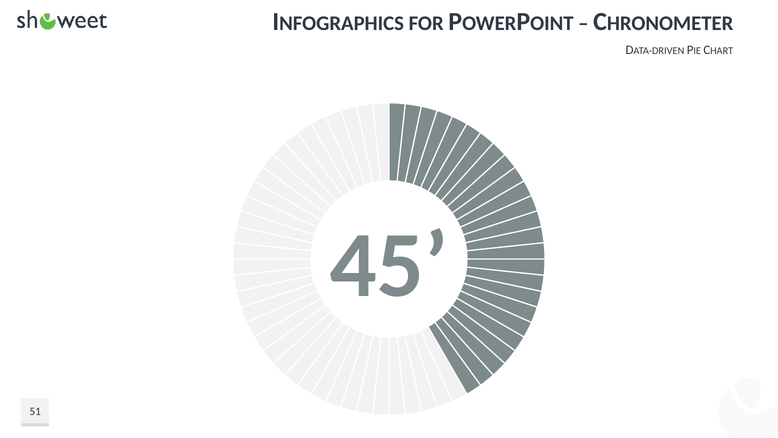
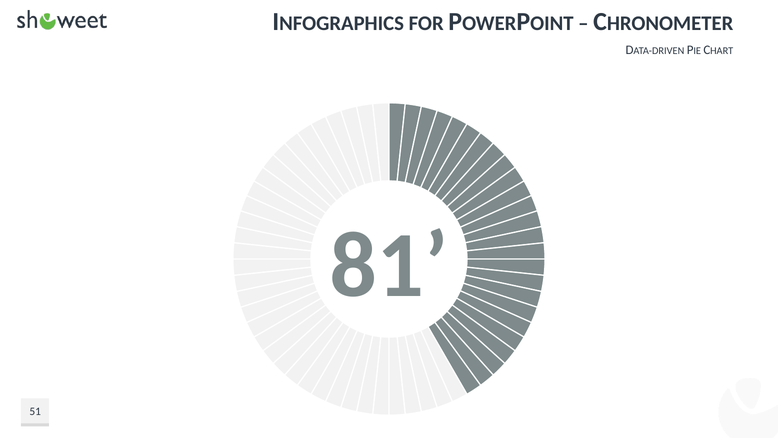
45: 45 -> 81 (389, 265)
